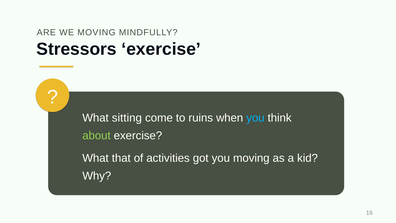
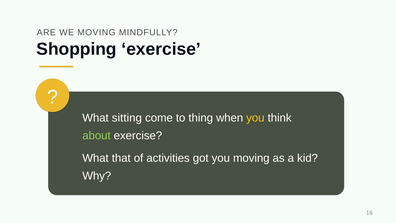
Stressors: Stressors -> Shopping (77, 49)
ruins: ruins -> thing (201, 118)
you colour: light blue -> yellow (255, 118)
